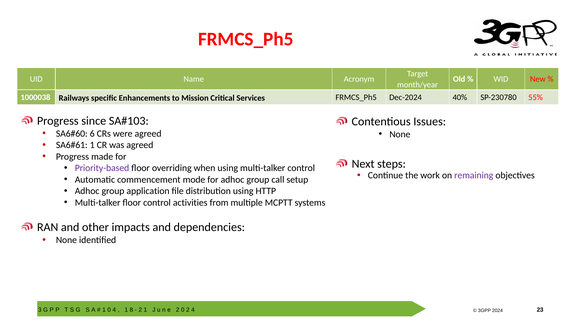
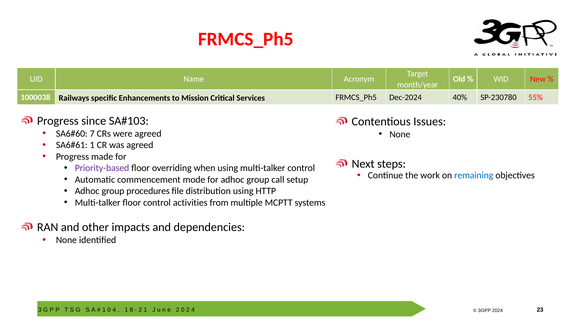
6: 6 -> 7 (92, 134)
remaining colour: purple -> blue (474, 175)
application: application -> procedures (148, 191)
